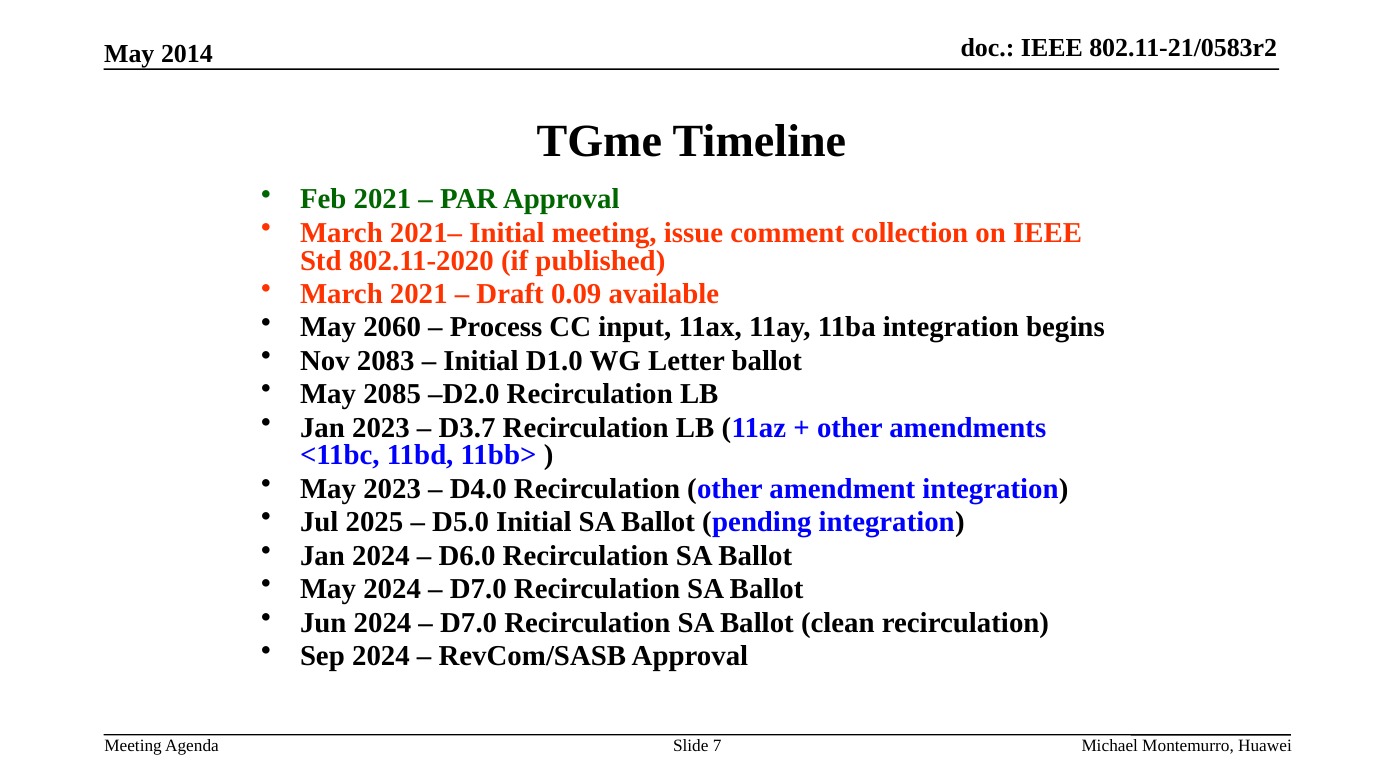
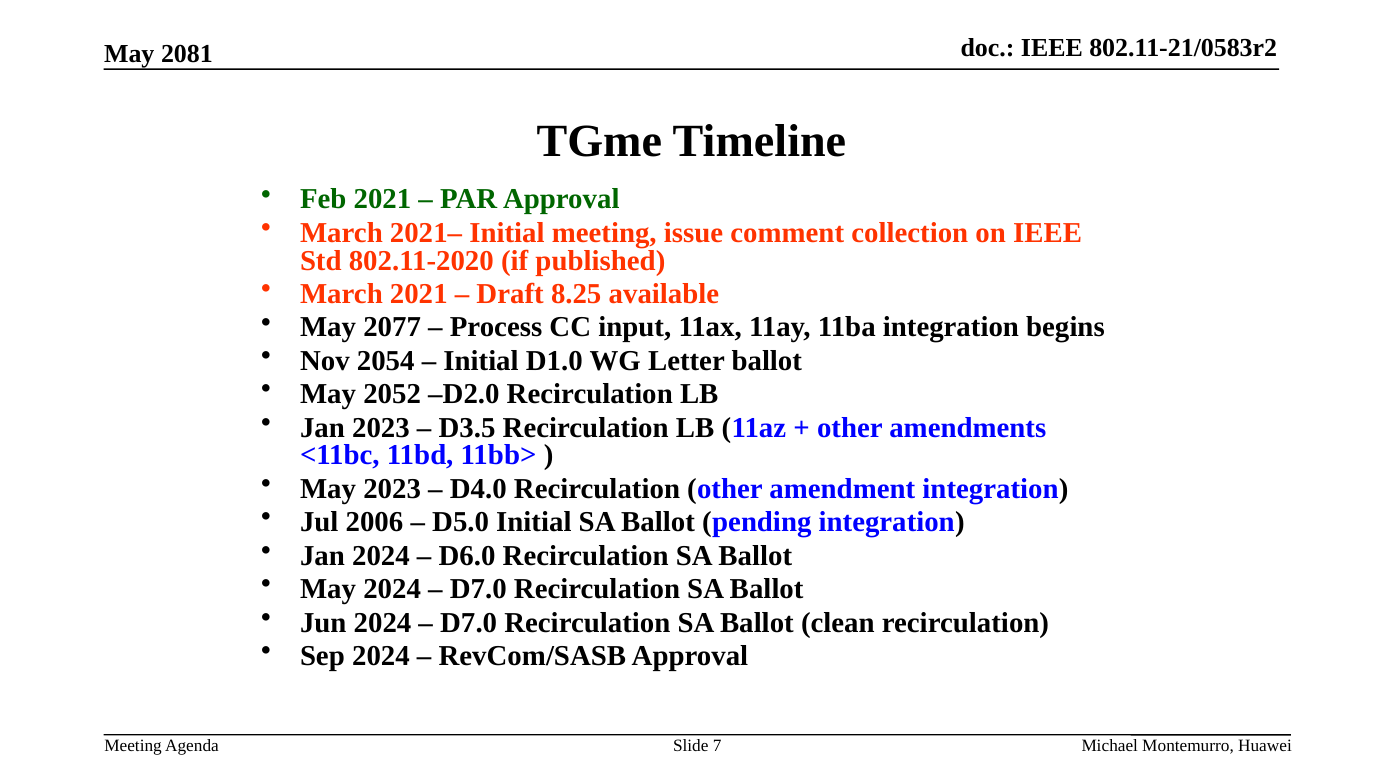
2014: 2014 -> 2081 (187, 54)
0.09: 0.09 -> 8.25 (576, 294)
2060: 2060 -> 2077 (392, 327)
2083: 2083 -> 2054 (386, 361)
2085: 2085 -> 2052 (392, 394)
D3.7: D3.7 -> D3.5 (467, 428)
2025: 2025 -> 2006 (374, 522)
